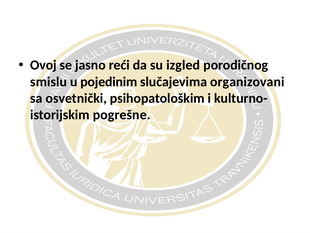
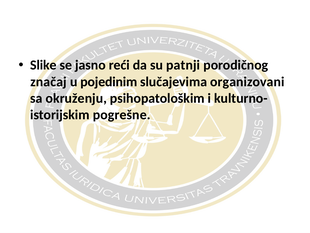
Ovoj: Ovoj -> Slike (43, 65)
izgled: izgled -> patnji (183, 65)
smislu: smislu -> značaj (49, 82)
osvetnički: osvetnički -> okruženju (76, 98)
